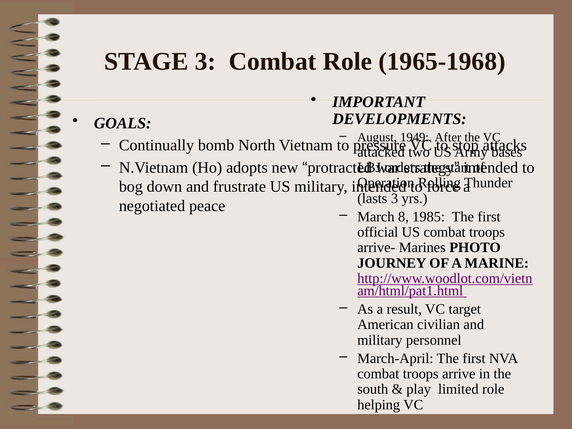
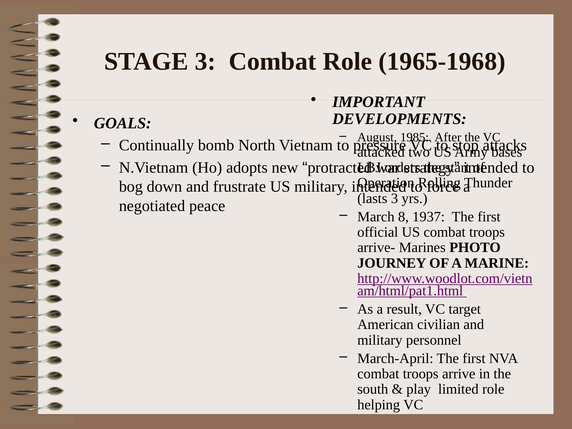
1949: 1949 -> 1985 (415, 137)
1985: 1985 -> 1937 (429, 217)
